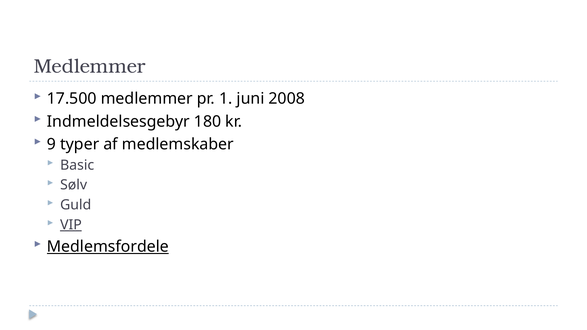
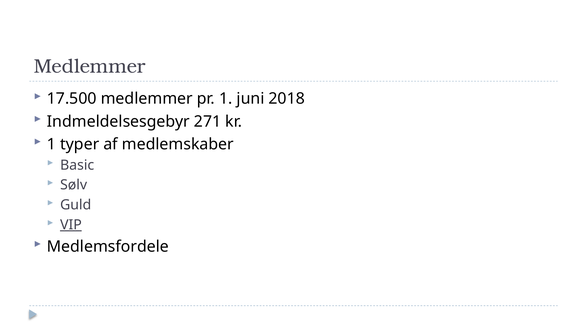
2008: 2008 -> 2018 (287, 99)
180: 180 -> 271 (208, 122)
9: 9 -> 1 (51, 144)
Medlemsfordele underline: present -> none (108, 247)
